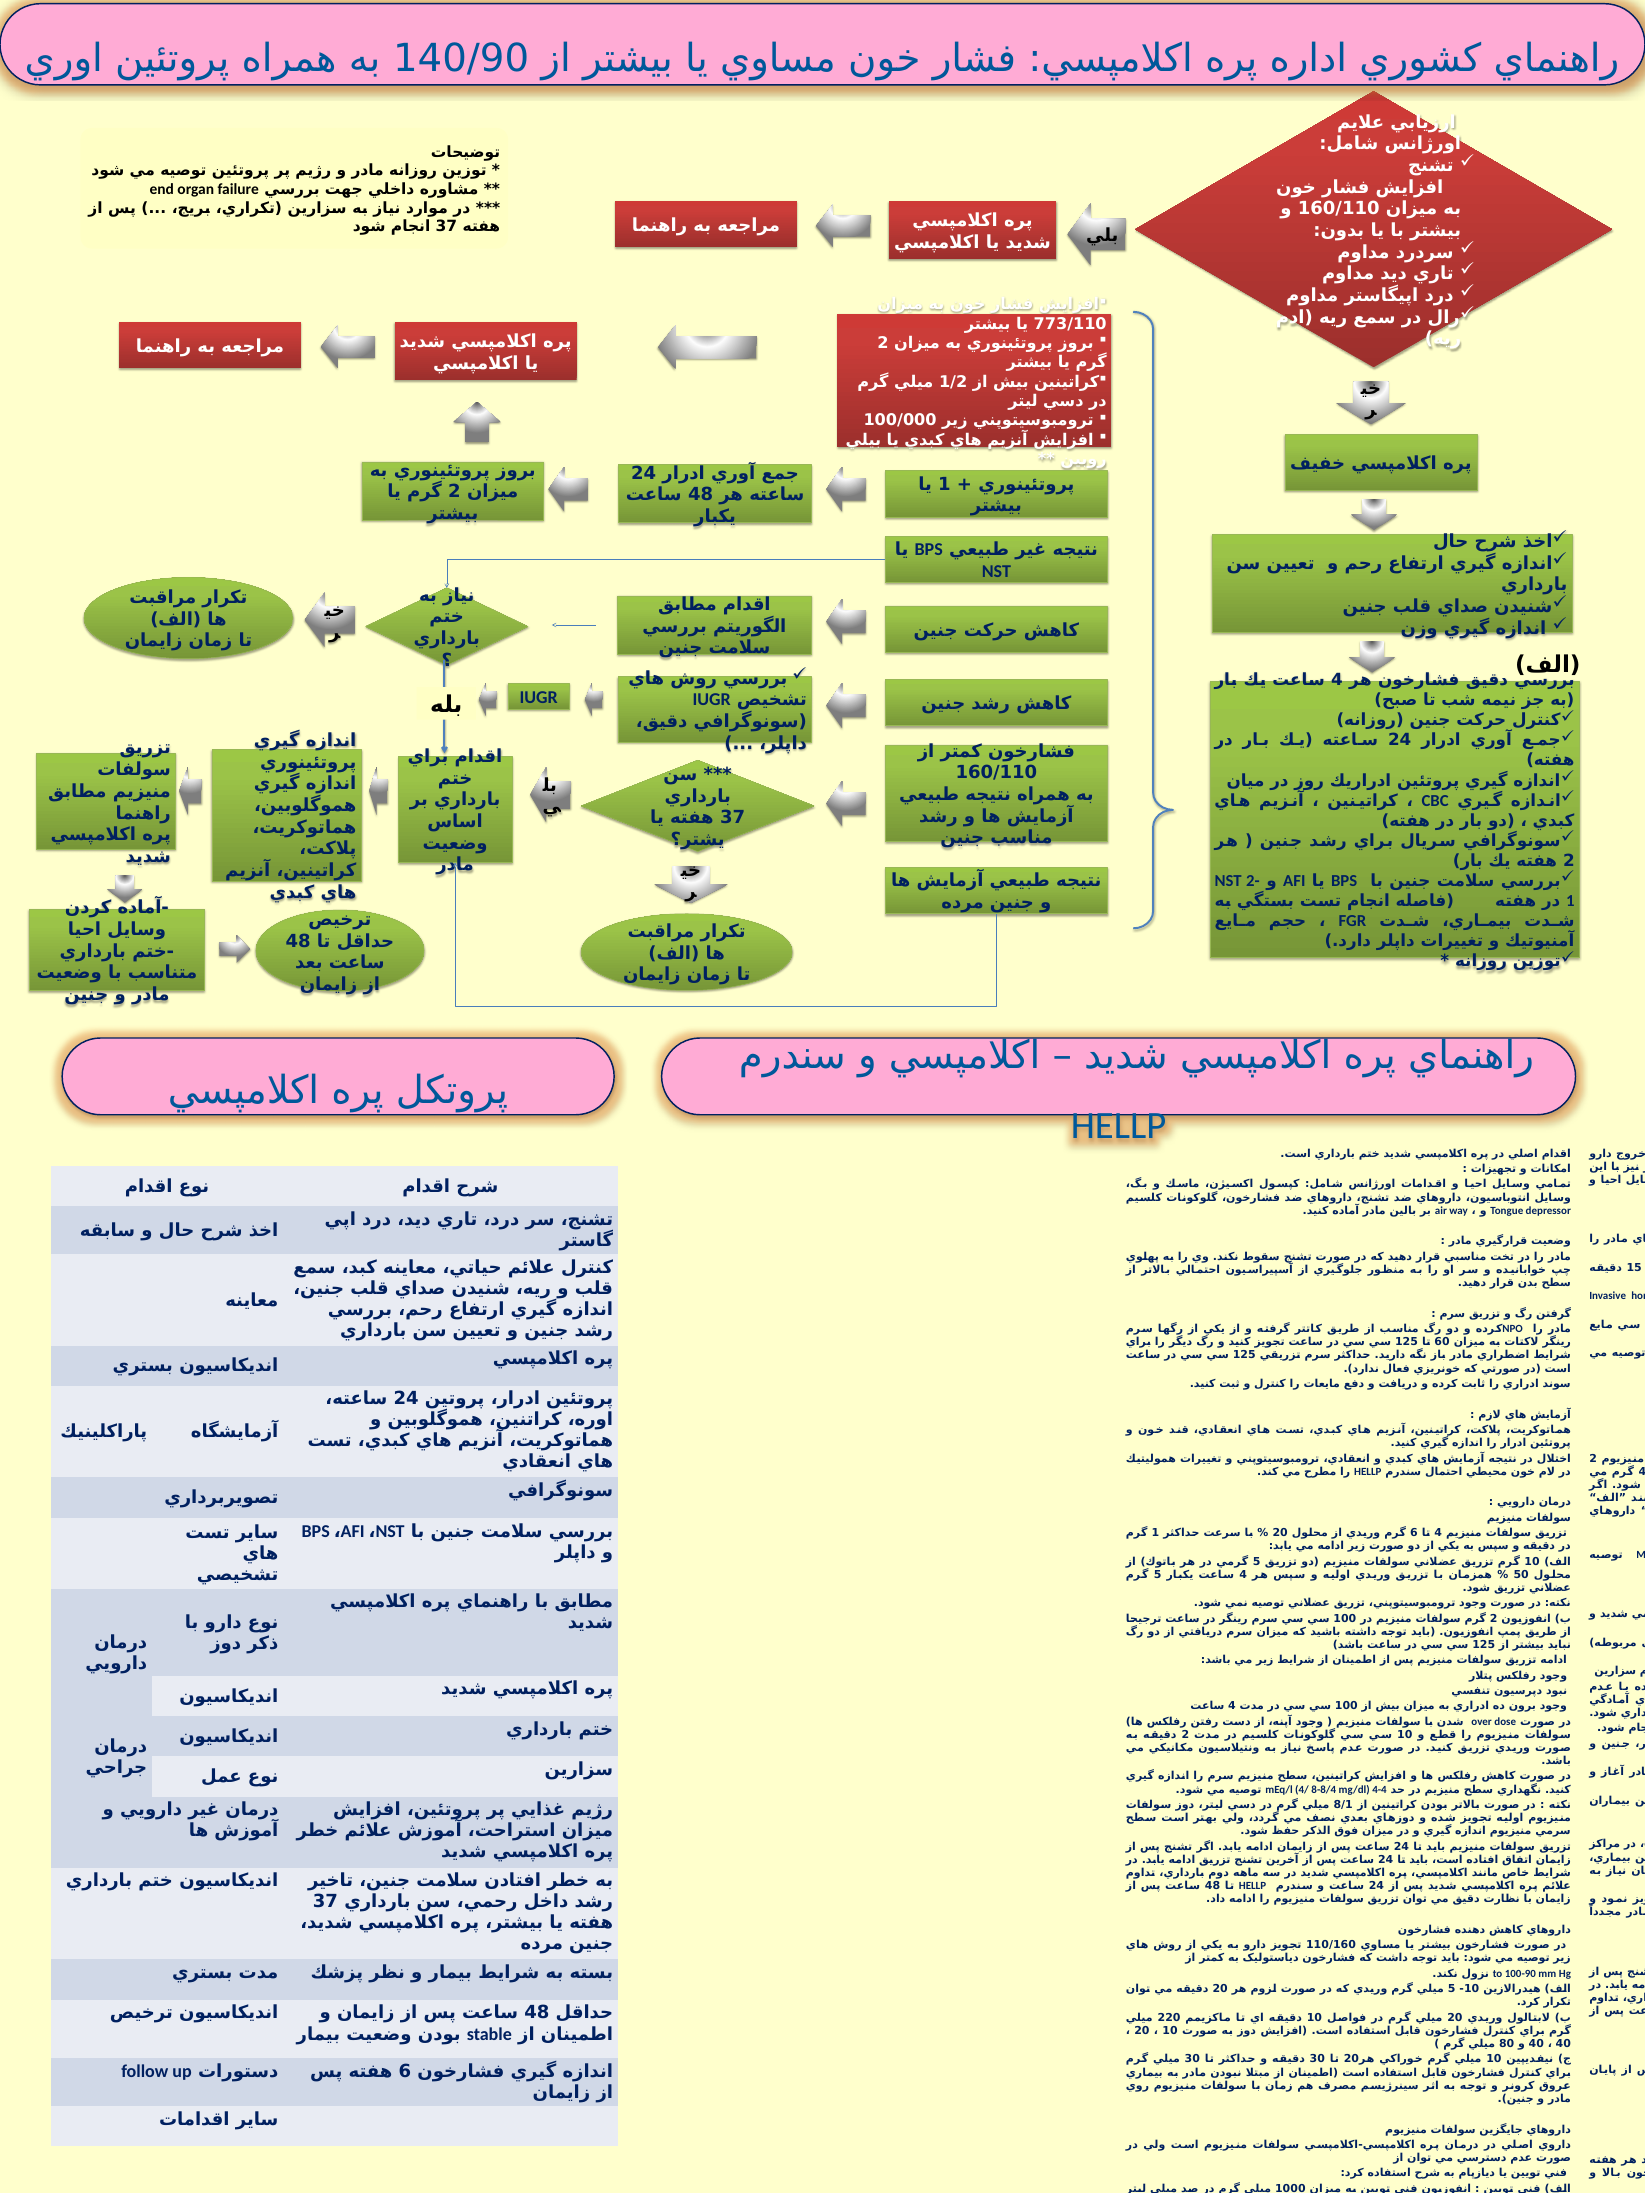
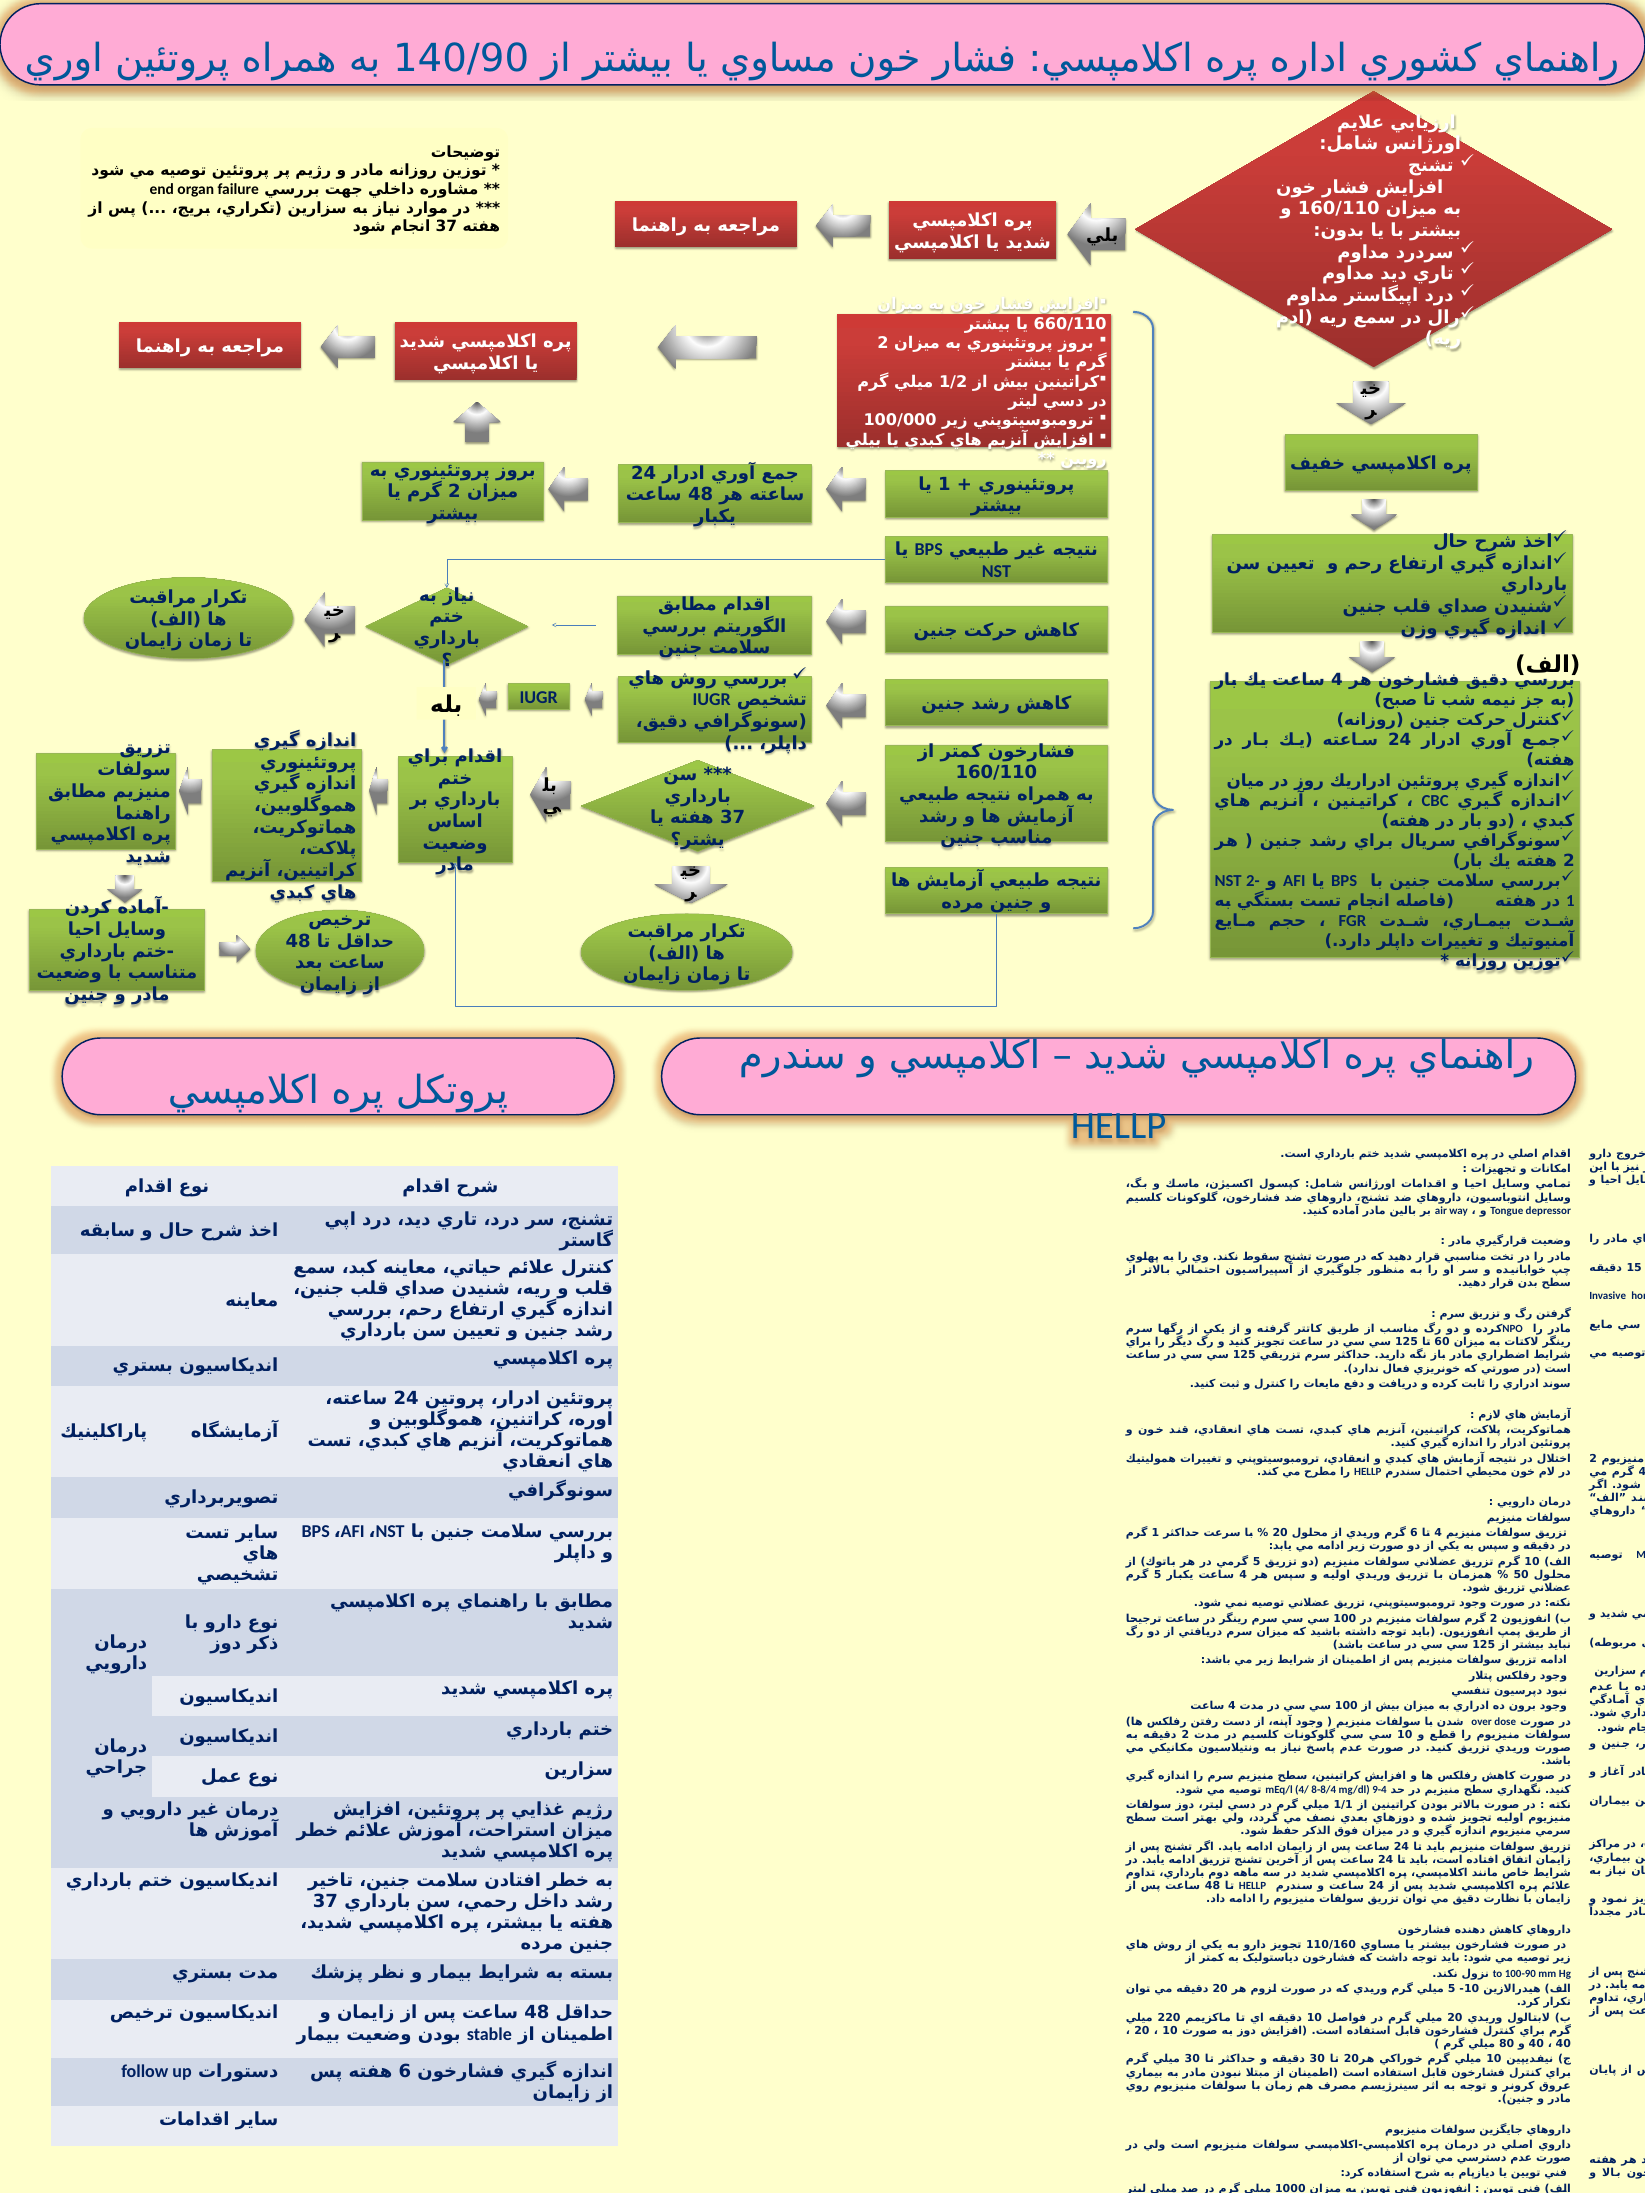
773/110: 773/110 -> 660/110 (1070, 324)
4-4: 4-4 -> 9-4 (1380, 1790)
8/1: 8/1 -> 1/1 (1343, 1805)
